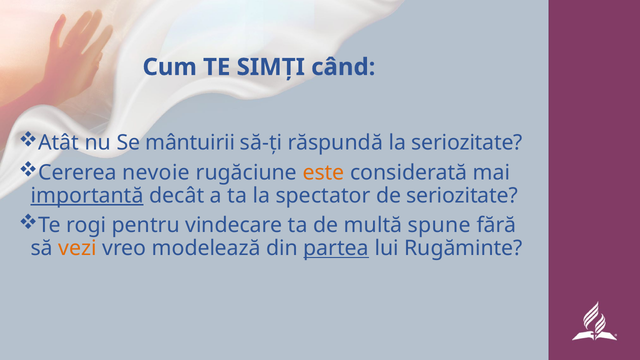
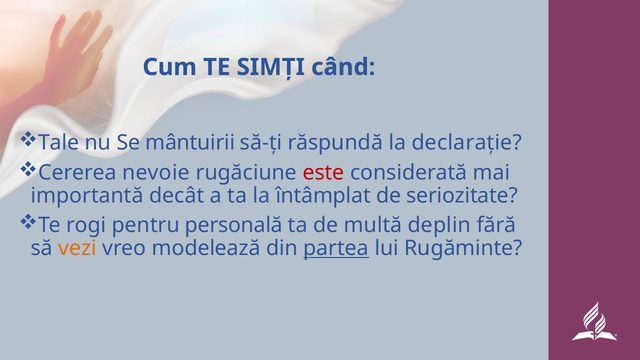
Atât: Atât -> Tale (59, 143)
la seriozitate: seriozitate -> declarație (467, 143)
este colour: orange -> red (324, 173)
importantă underline: present -> none (87, 196)
spectator: spectator -> întâmplat (323, 196)
vindecare: vindecare -> personală (234, 225)
spune: spune -> deplin (439, 225)
